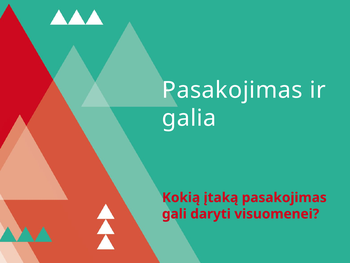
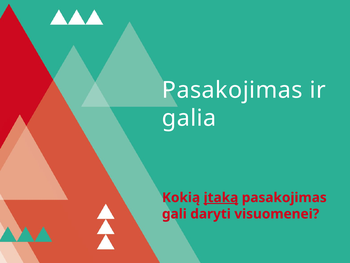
įtaką underline: none -> present (221, 197)
